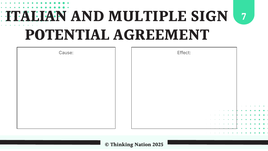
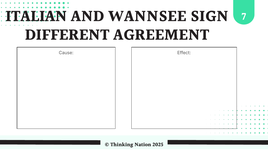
MULTIPLE: MULTIPLE -> WANNSEE (147, 17)
POTENTIAL: POTENTIAL -> DIFFERENT (67, 35)
